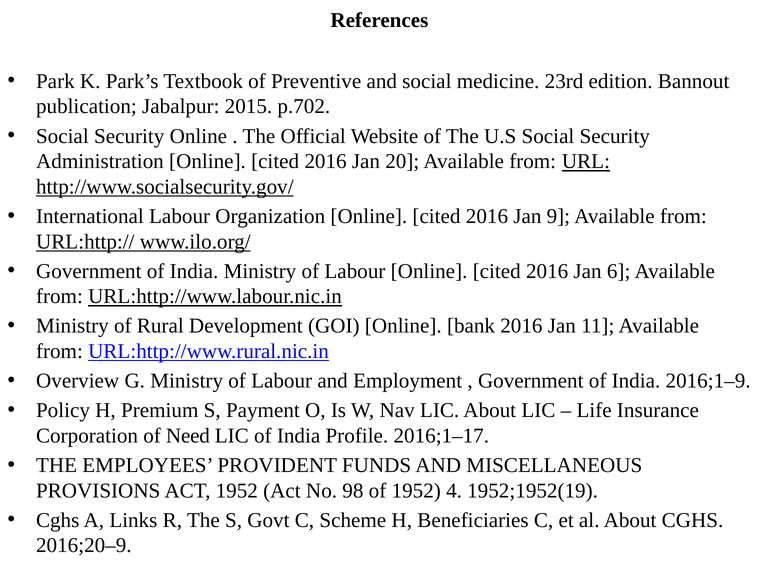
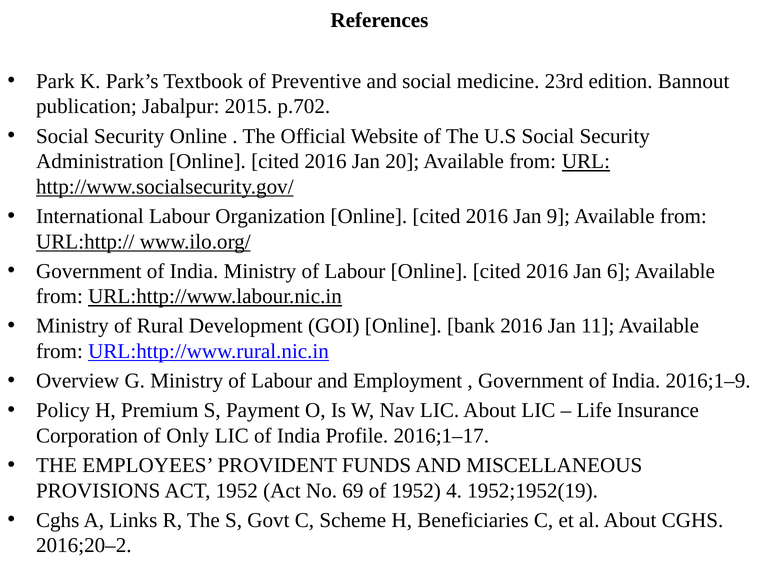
Need: Need -> Only (188, 436)
98: 98 -> 69 (353, 491)
2016;20–9: 2016;20–9 -> 2016;20–2 (84, 546)
